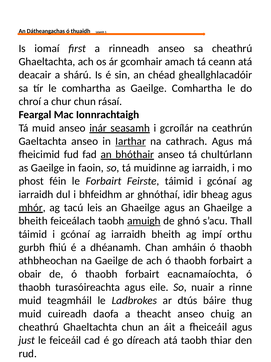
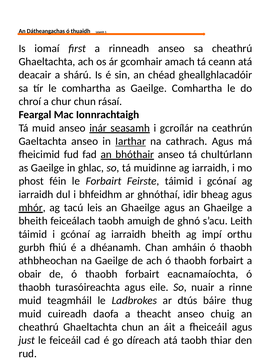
faoin: faoin -> ghlac (91, 168)
amuigh underline: present -> none (144, 220)
Thall: Thall -> Leith (241, 220)
